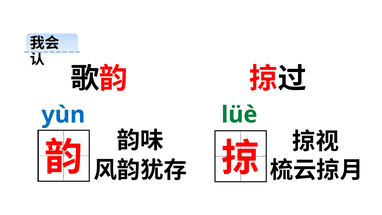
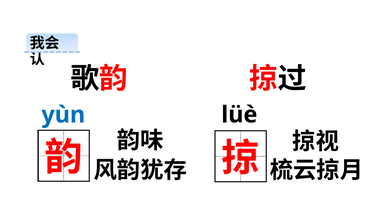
lüè colour: green -> black (239, 115)
